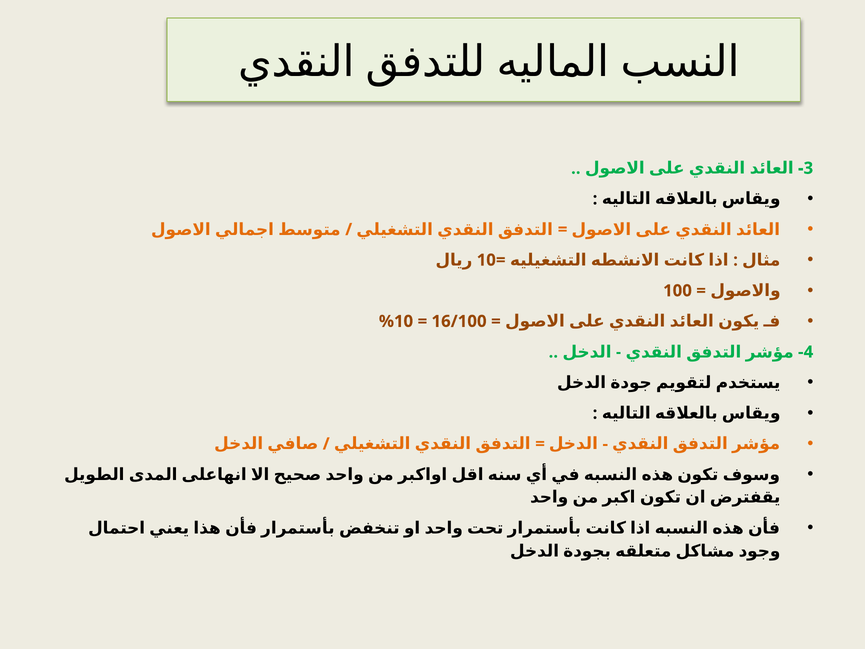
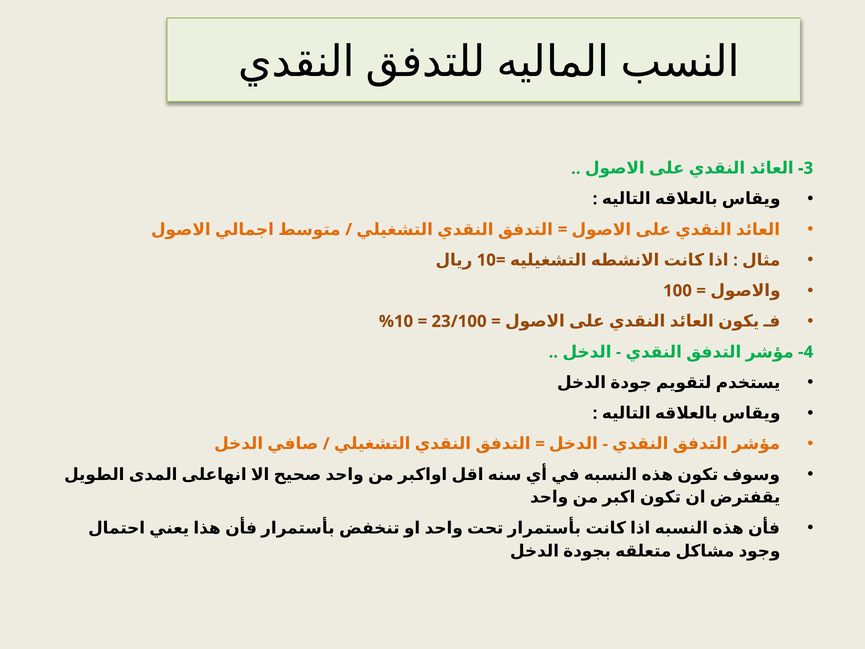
16/100: 16/100 -> 23/100 (459, 321)
